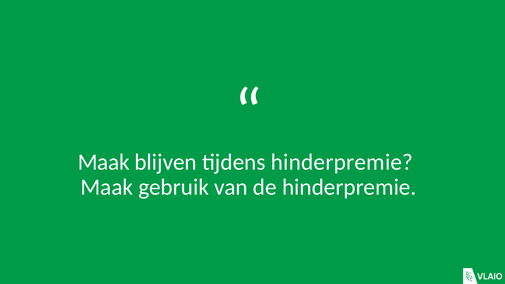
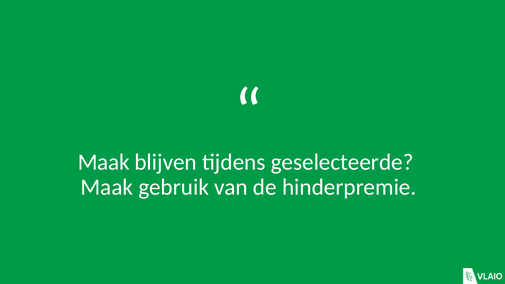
tijdens hinderpremie: hinderpremie -> geselecteerde (342, 162)
